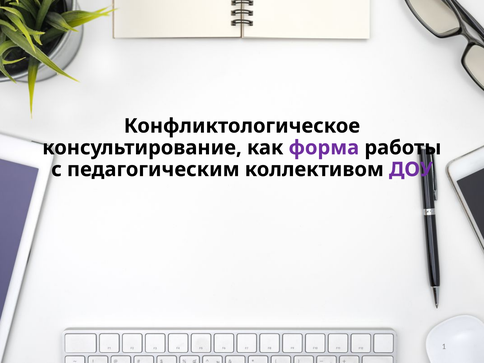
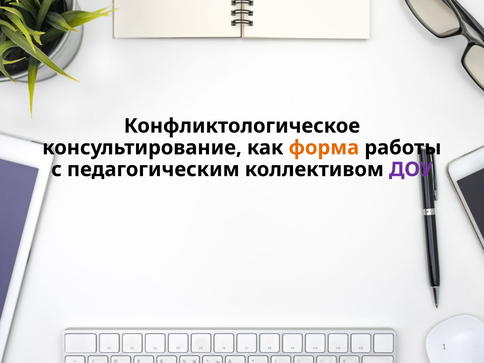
форма colour: purple -> orange (324, 148)
